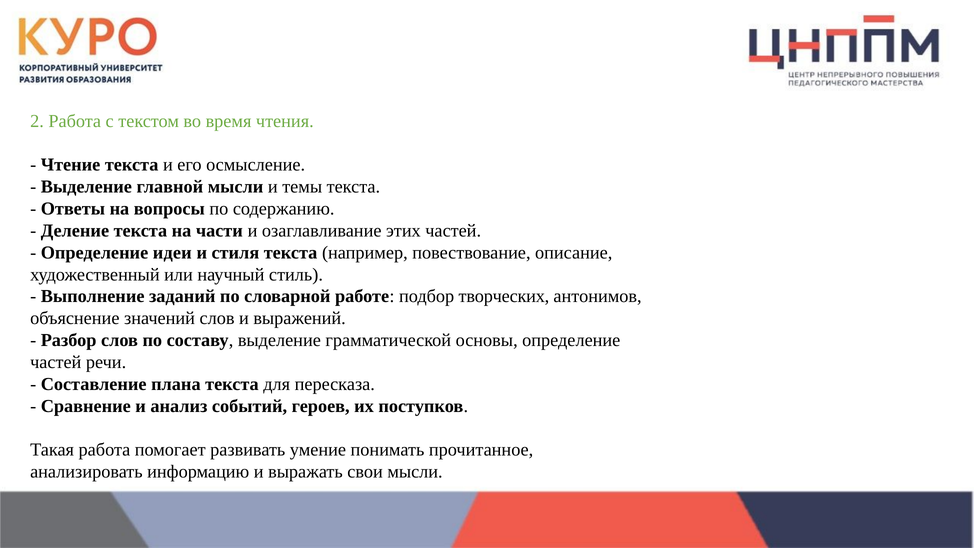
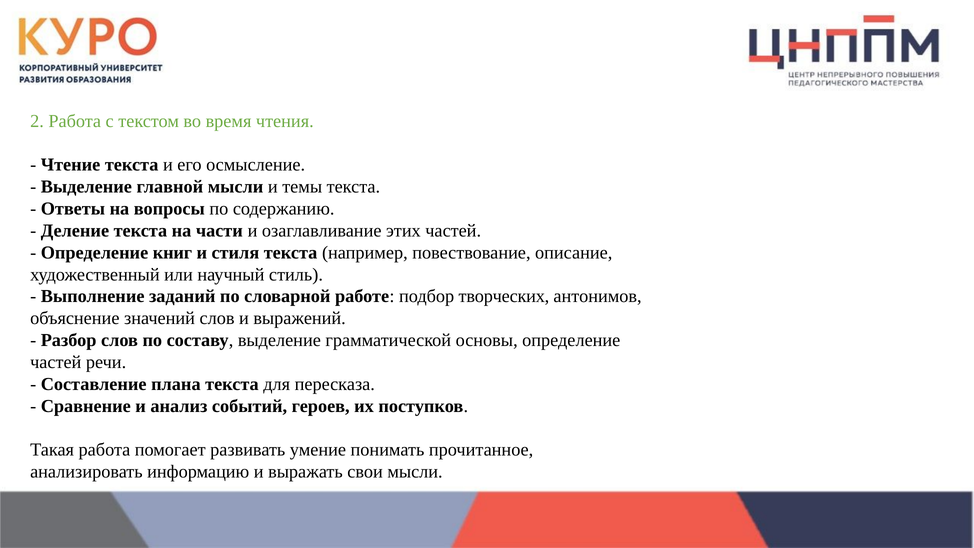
идеи: идеи -> книг (172, 252)
